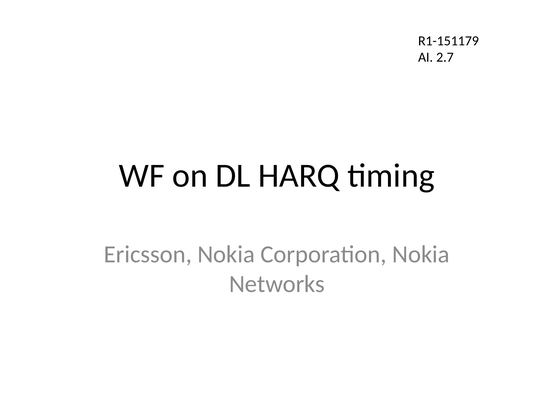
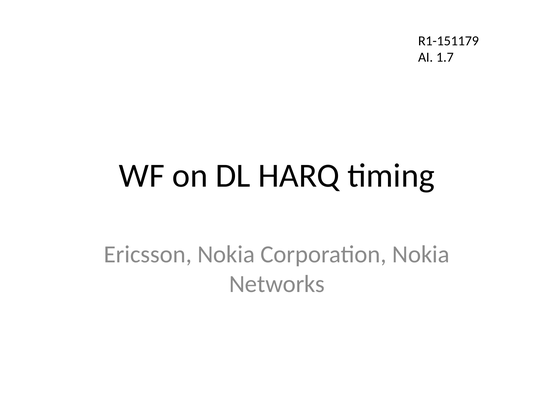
2.7: 2.7 -> 1.7 (445, 57)
